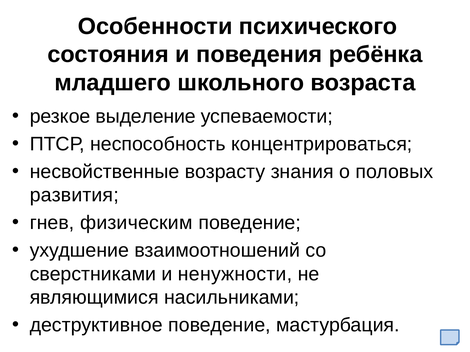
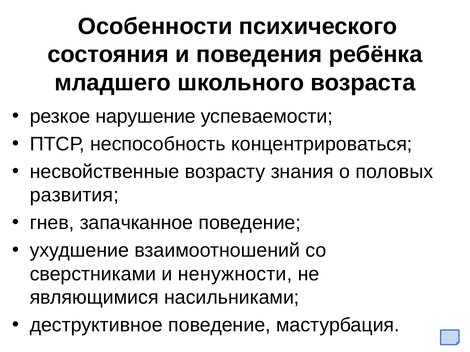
выделение: выделение -> нарушение (146, 117)
физическим: физическим -> запачканное (136, 223)
